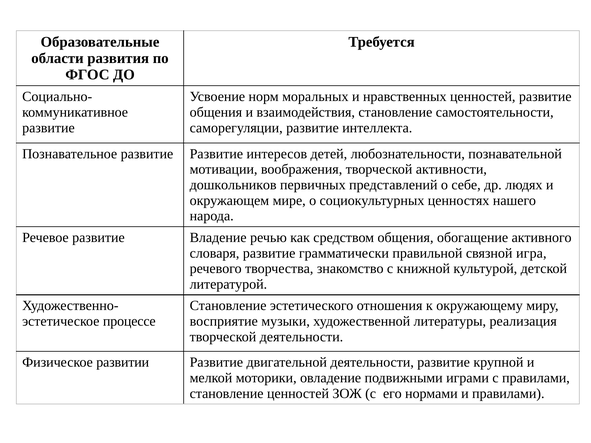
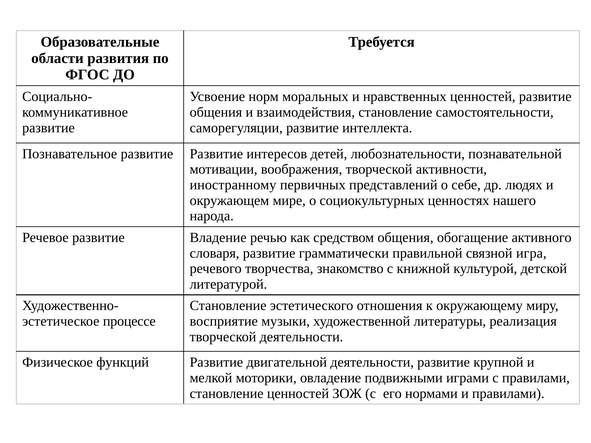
дошкольников: дошкольников -> иностранному (233, 185)
развитии: развитии -> функций (123, 363)
